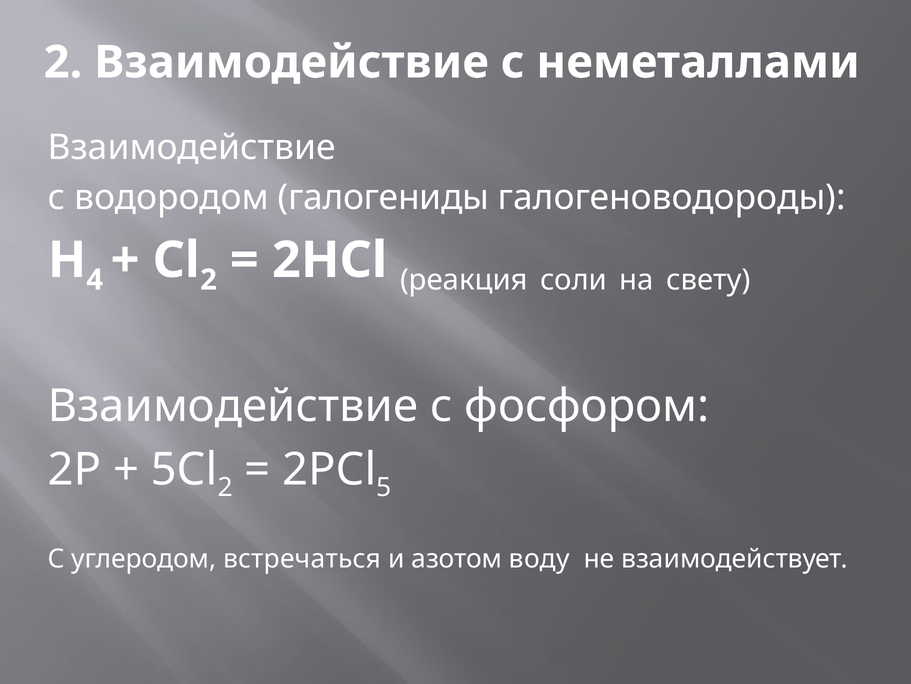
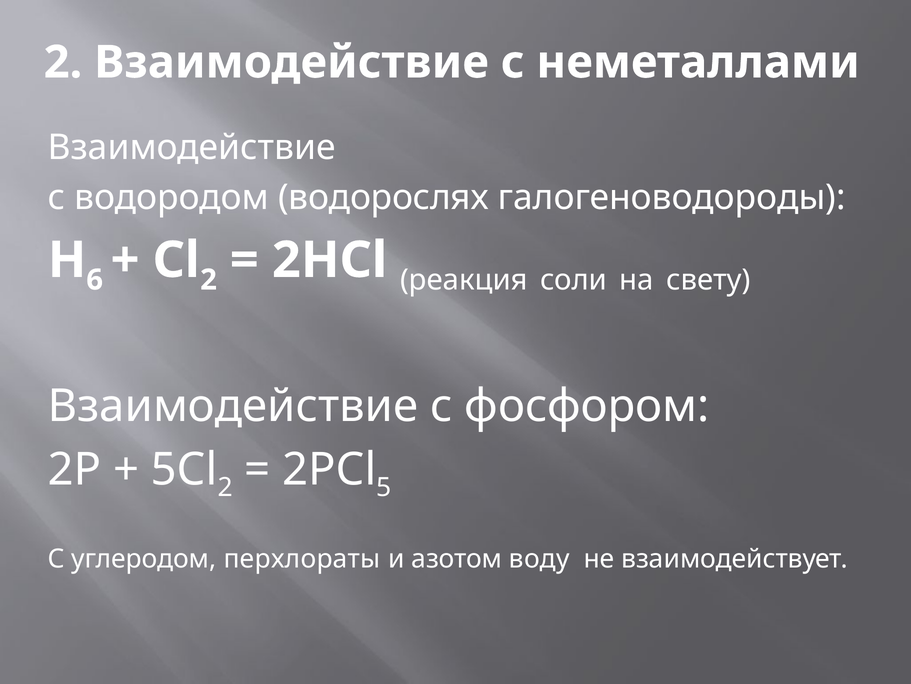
галогениды: галогениды -> водорослях (383, 197)
4: 4 -> 6 (95, 280)
встречаться: встречаться -> перхлораты (302, 558)
